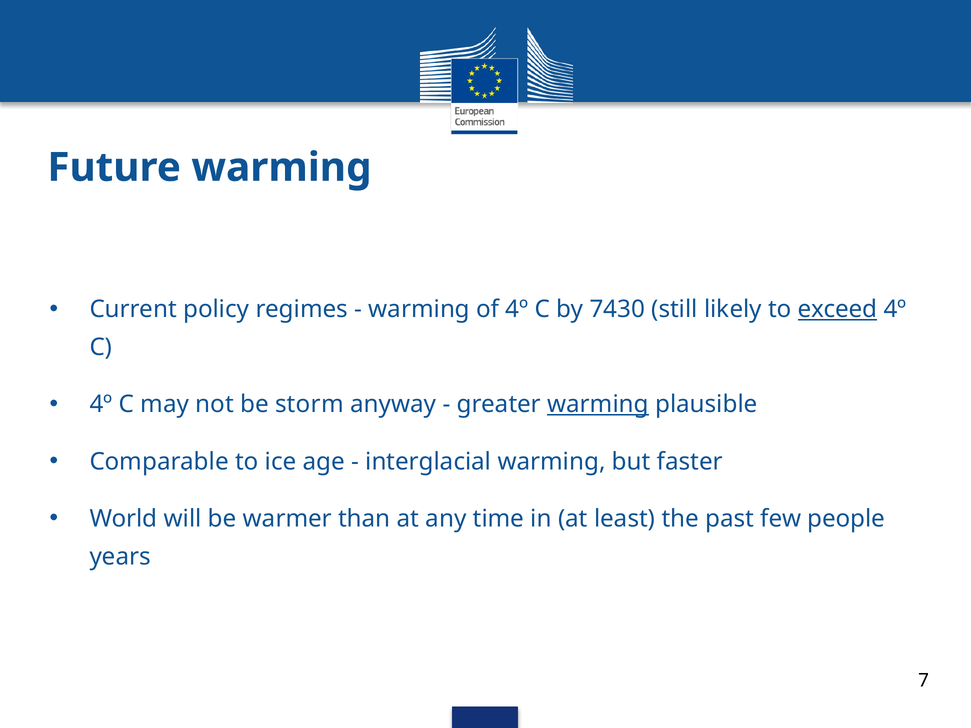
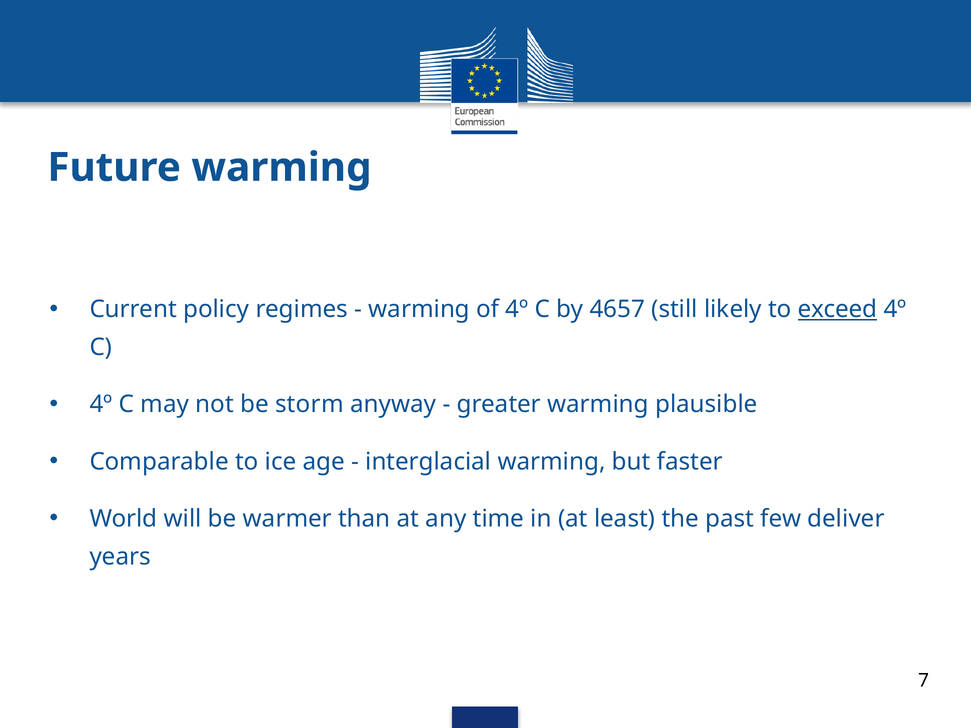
7430: 7430 -> 4657 (617, 310)
warming underline: present -> none (598, 405)
people: people -> deliver (846, 519)
